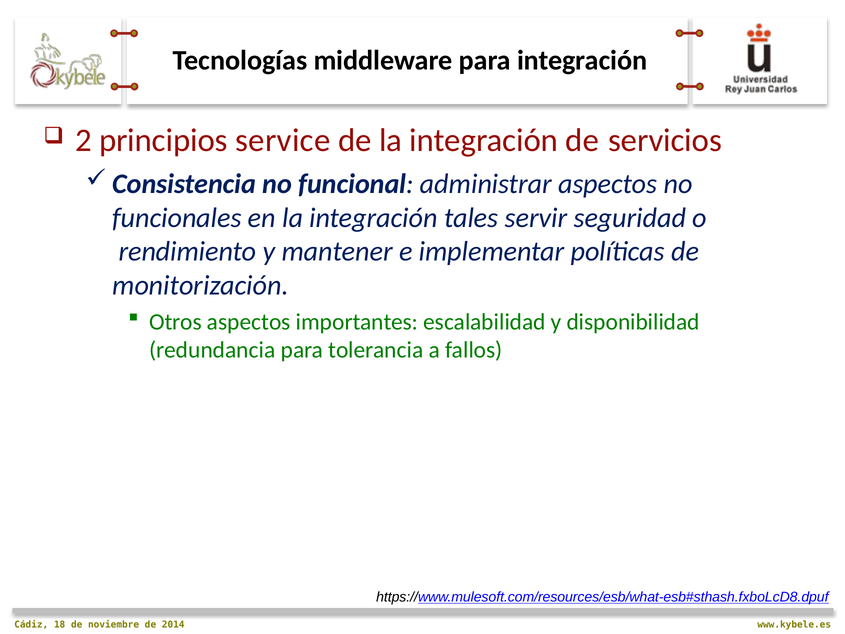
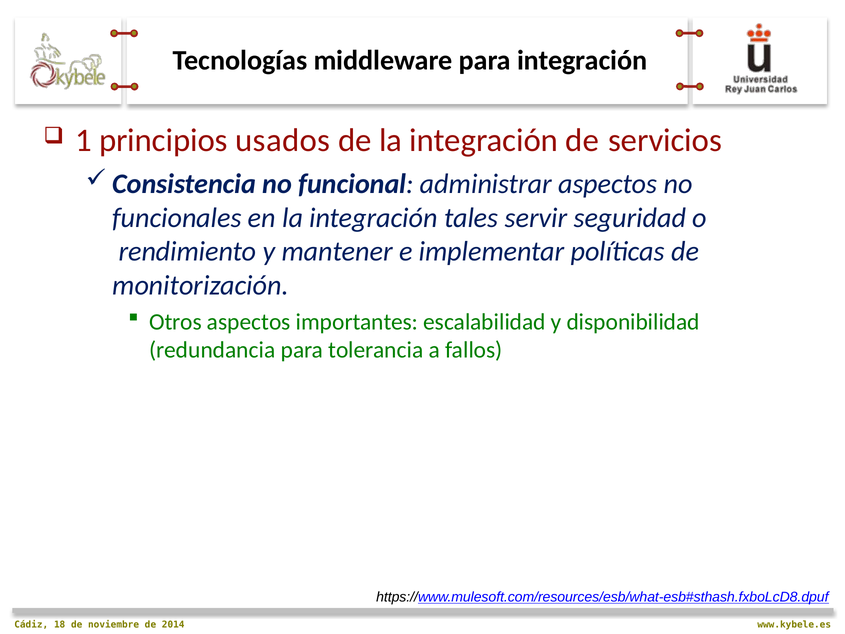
2: 2 -> 1 (84, 140)
service: service -> usados (283, 140)
